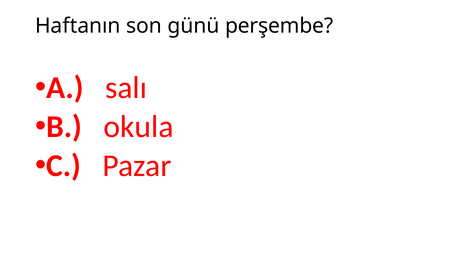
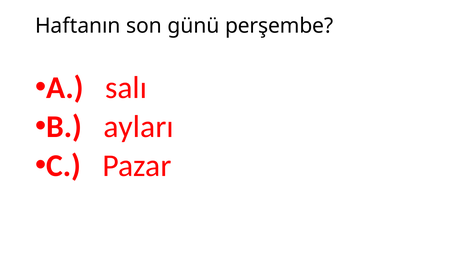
okula: okula -> ayları (139, 126)
